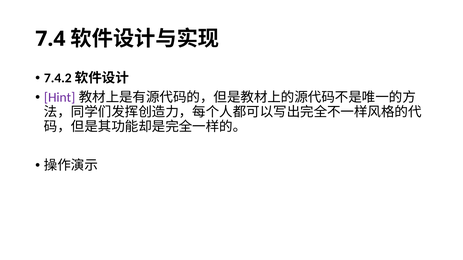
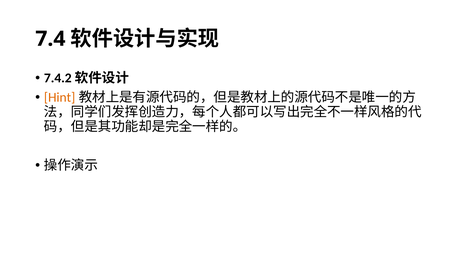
Hint colour: purple -> orange (60, 98)
